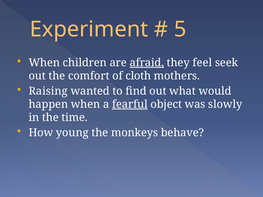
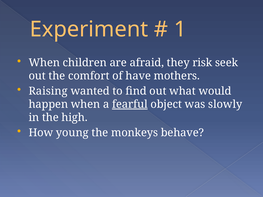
5: 5 -> 1 (180, 29)
afraid underline: present -> none (147, 63)
feel: feel -> risk (202, 63)
cloth: cloth -> have (138, 76)
time: time -> high (75, 118)
